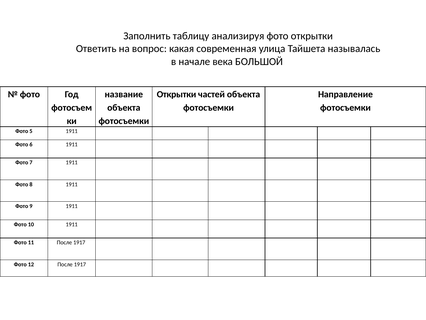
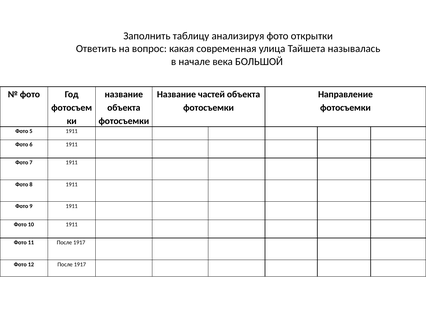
Открытки: Открытки -> Название (176, 94)
